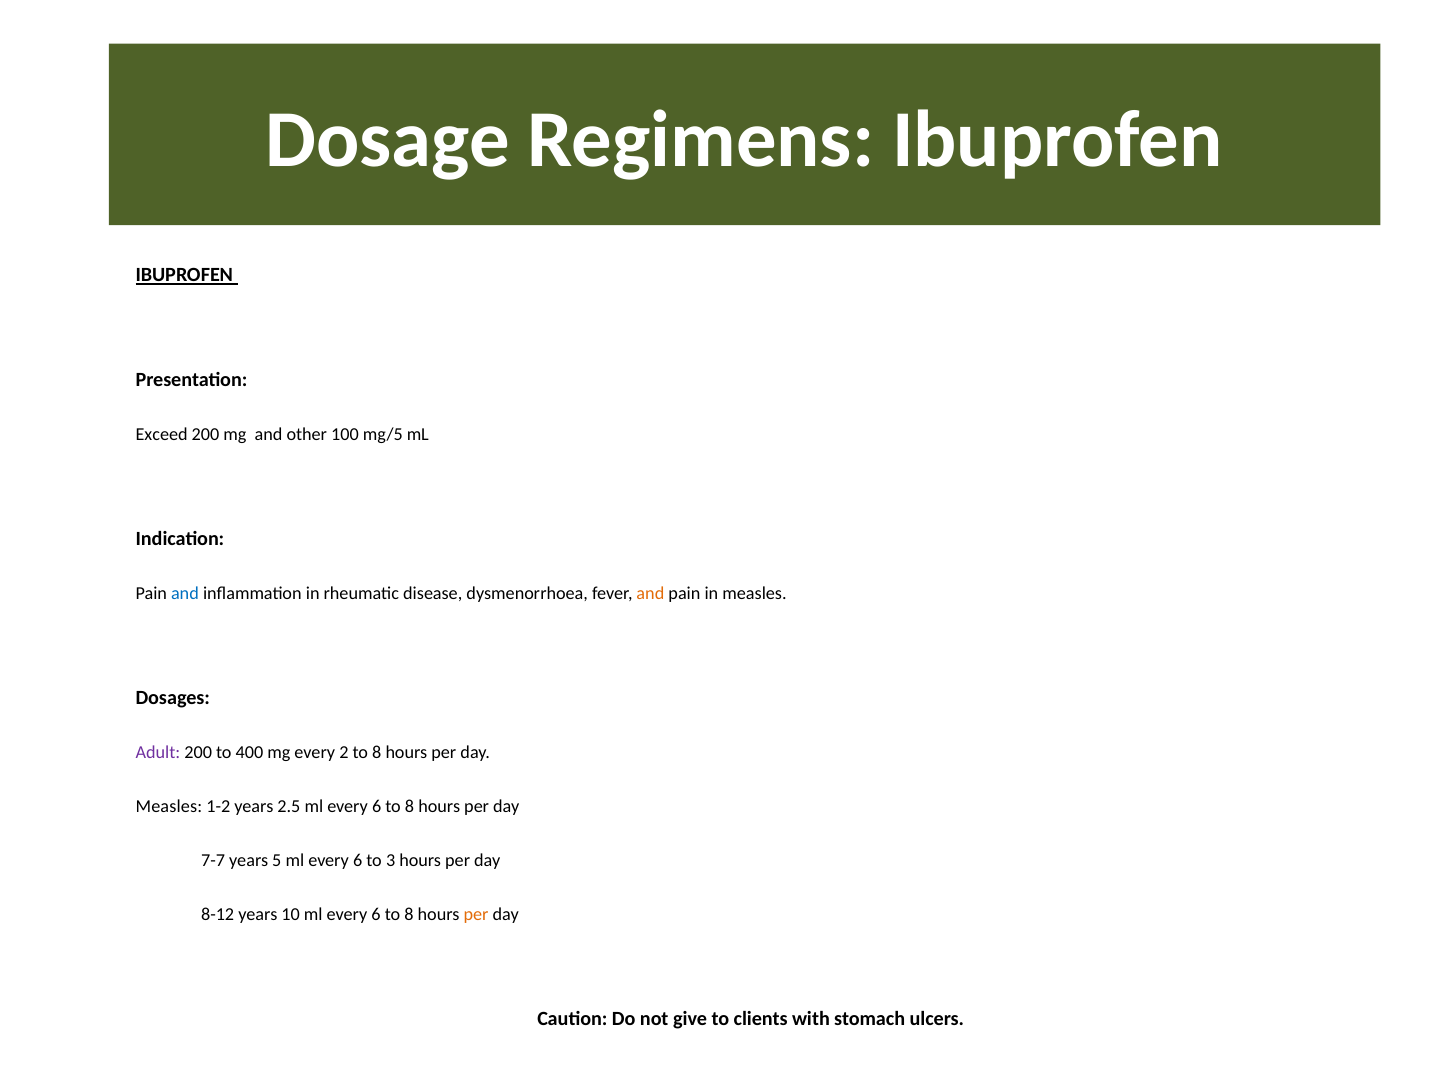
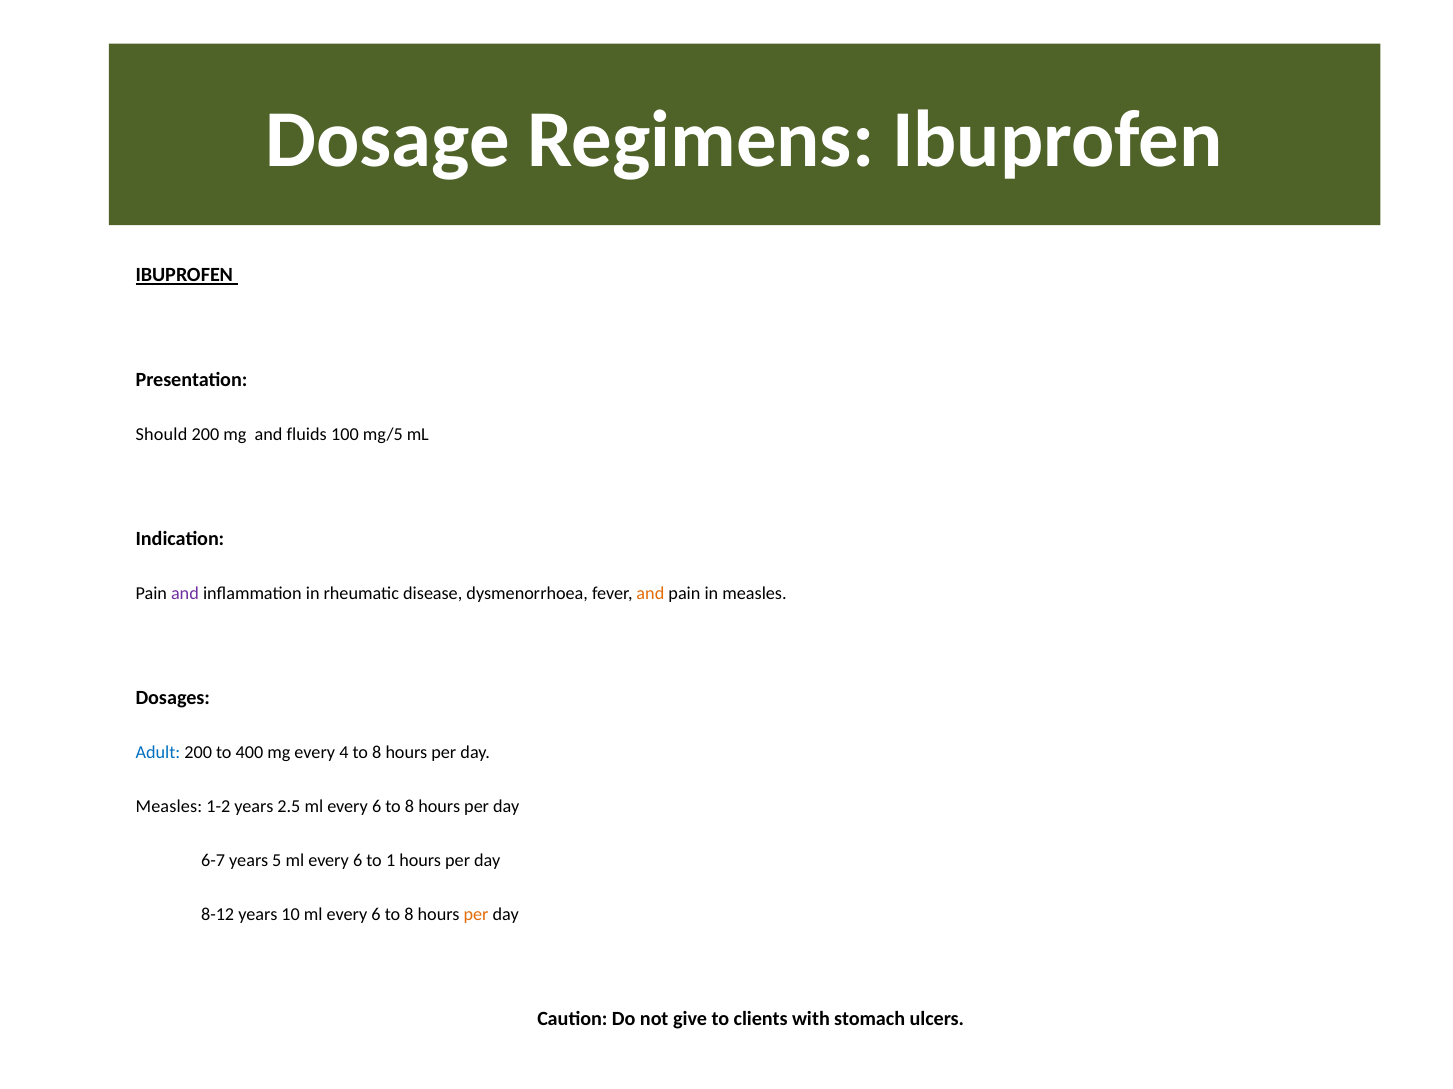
Exceed: Exceed -> Should (162, 435)
other: other -> fluids (307, 435)
and colour: blue -> purple (185, 594)
Adult colour: purple -> blue (158, 753)
2: 2 -> 4 (344, 753)
7-7: 7-7 -> 6-7 (213, 861)
3: 3 -> 1 (391, 861)
